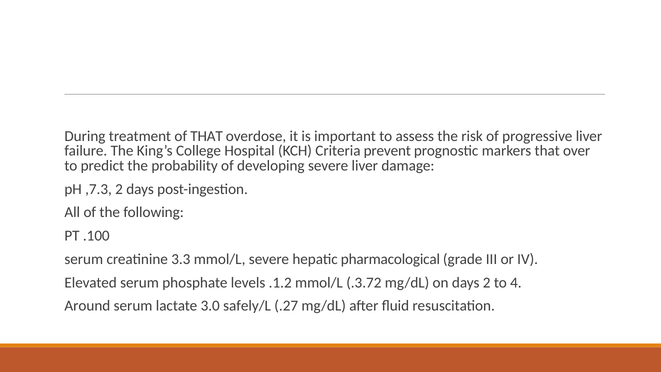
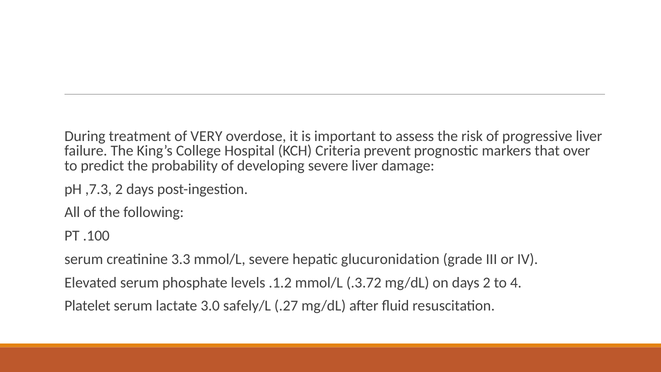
of THAT: THAT -> VERY (206, 136)
pharmacological: pharmacological -> glucuronidation (390, 259)
Around: Around -> Platelet (87, 306)
